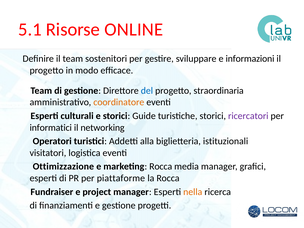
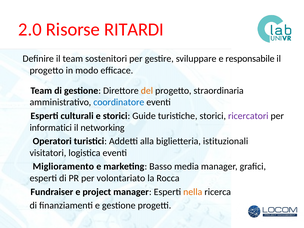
5.1: 5.1 -> 2.0 (30, 29)
ONLINE: ONLINE -> RITARDI (134, 29)
informazioni: informazioni -> responsabile (250, 59)
del colour: blue -> orange (147, 91)
coordinatore colour: orange -> blue (119, 102)
Ottimizzazione: Ottimizzazione -> Miglioramento (63, 167)
marketing Rocca: Rocca -> Basso (161, 167)
piattaforme: piattaforme -> volontariato (121, 178)
